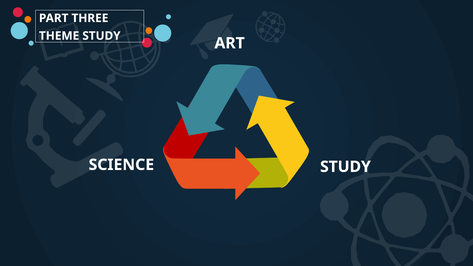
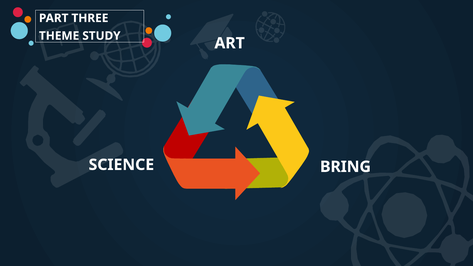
SCIENCE STUDY: STUDY -> BRING (345, 167)
